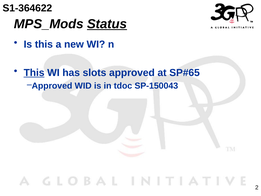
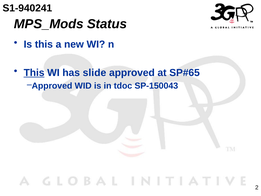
S1-364622: S1-364622 -> S1-940241 (27, 8)
Status underline: present -> none (107, 24)
slots: slots -> slide (94, 73)
